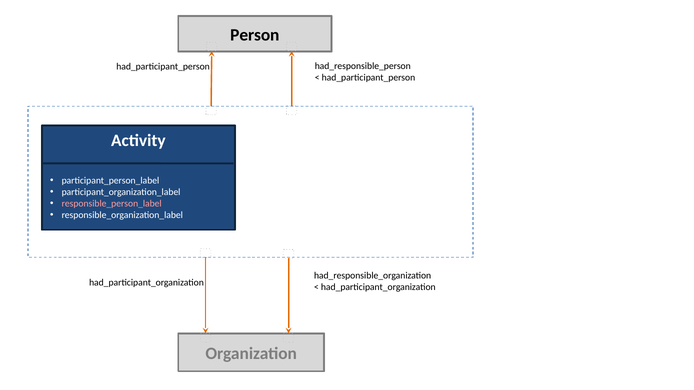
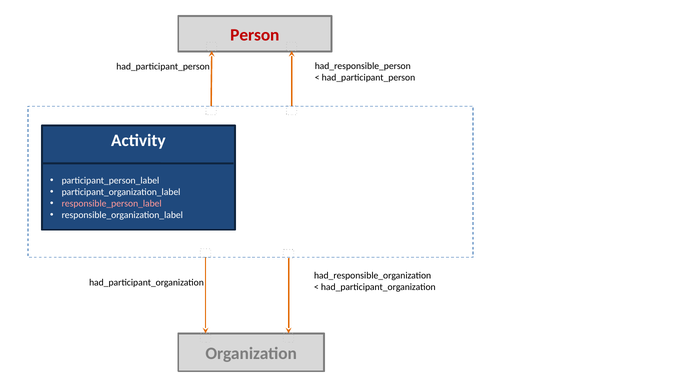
Person colour: black -> red (255, 35)
